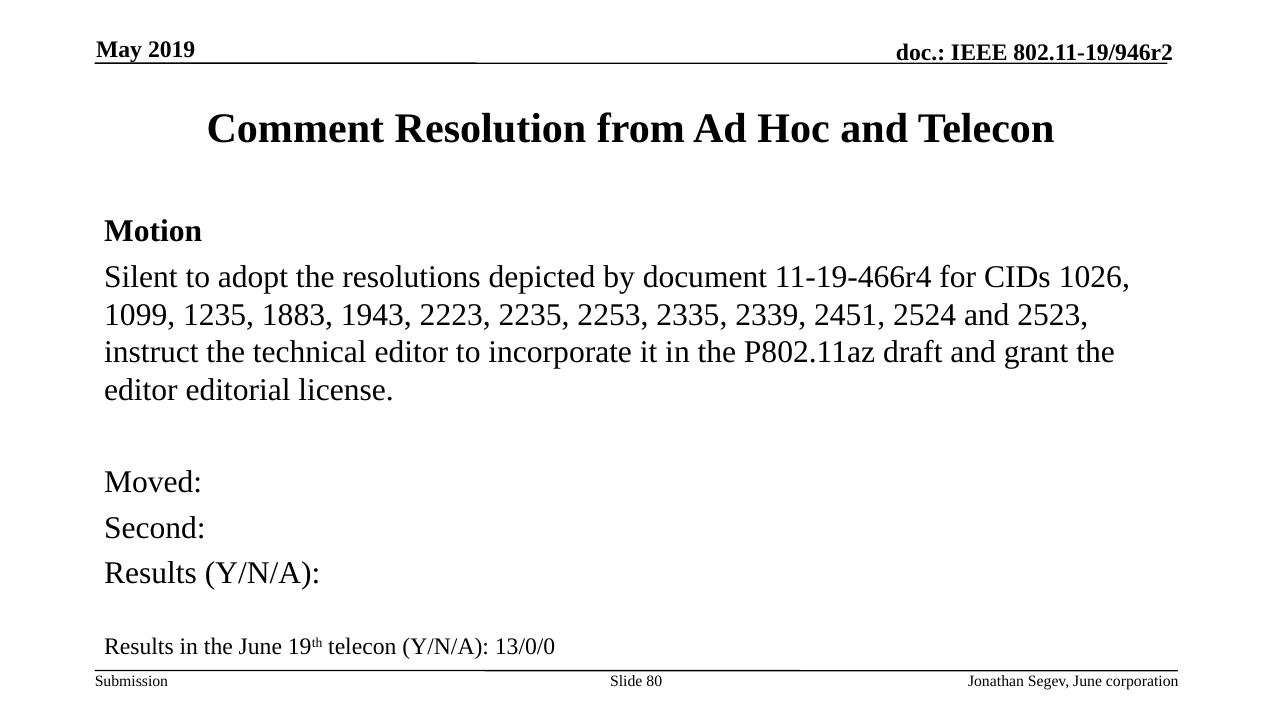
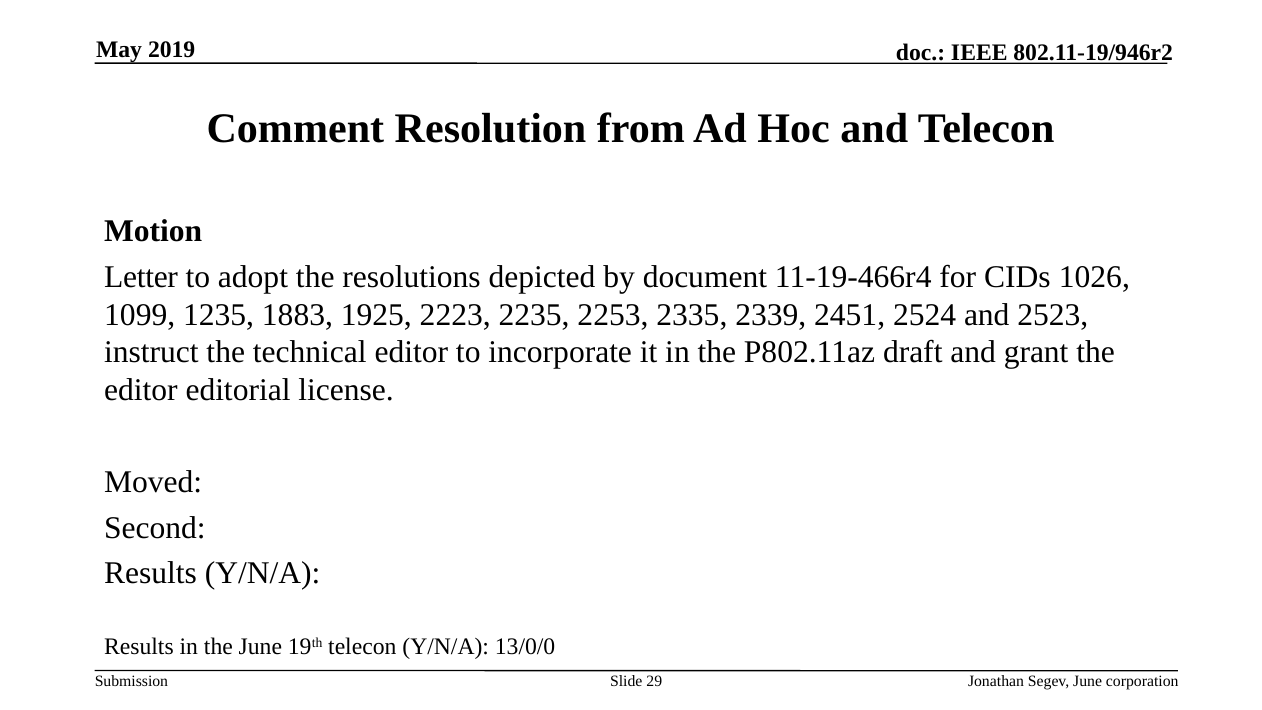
Silent: Silent -> Letter (141, 277)
1943: 1943 -> 1925 (376, 315)
80: 80 -> 29 (654, 681)
